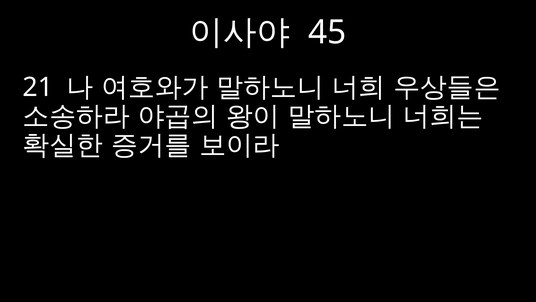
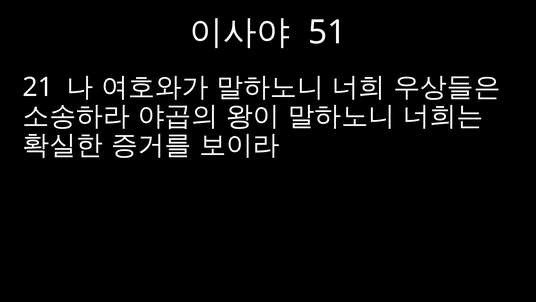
45: 45 -> 51 (327, 32)
